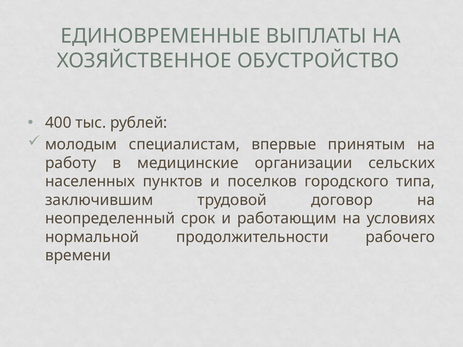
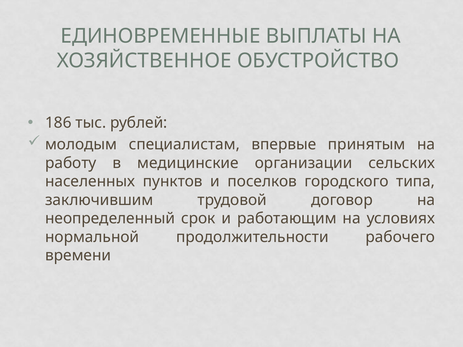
400: 400 -> 186 (58, 123)
